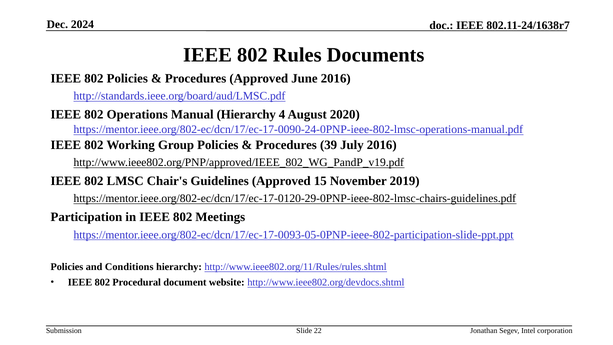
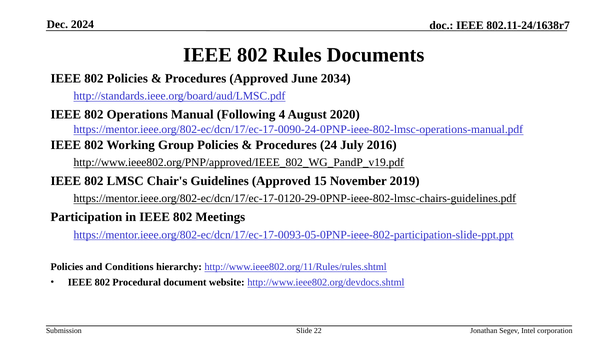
June 2016: 2016 -> 2034 (336, 78)
Manual Hierarchy: Hierarchy -> Following (246, 114)
39: 39 -> 24 (329, 145)
